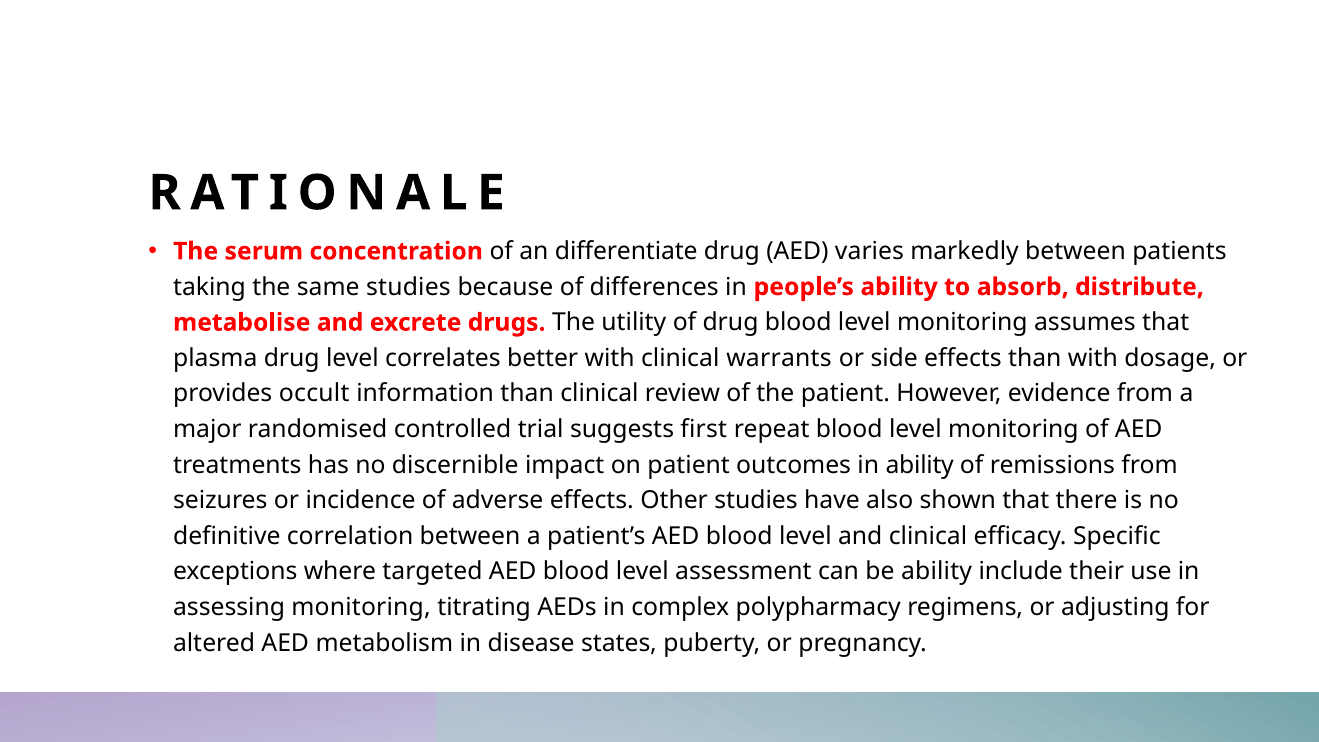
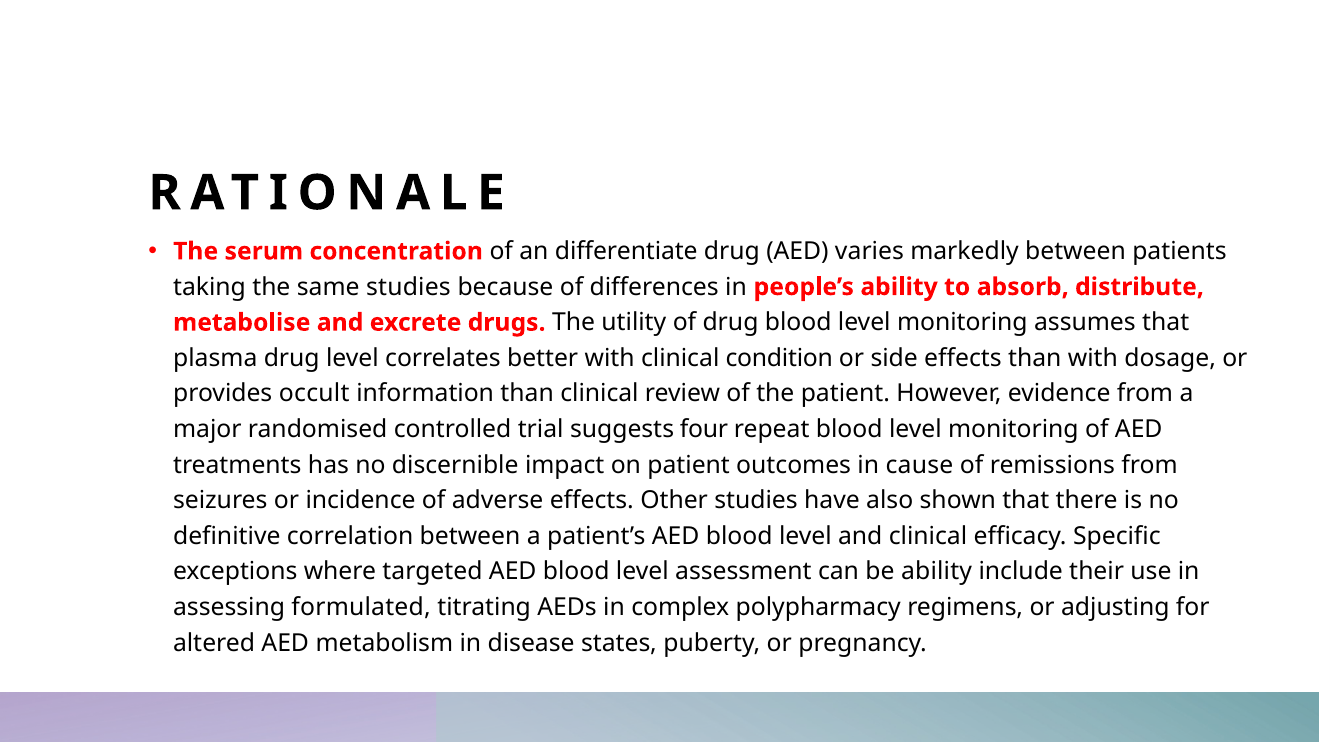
warrants: warrants -> condition (779, 358)
first: first -> four (704, 429)
in ability: ability -> cause (919, 465)
assessing monitoring: monitoring -> formulated (361, 607)
